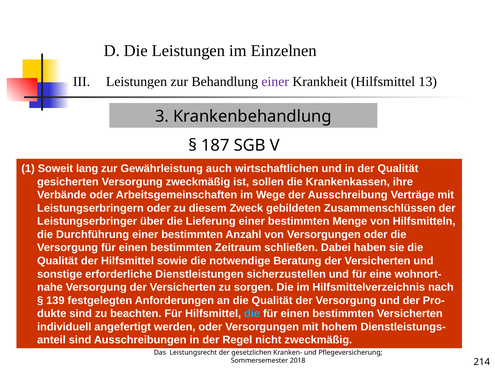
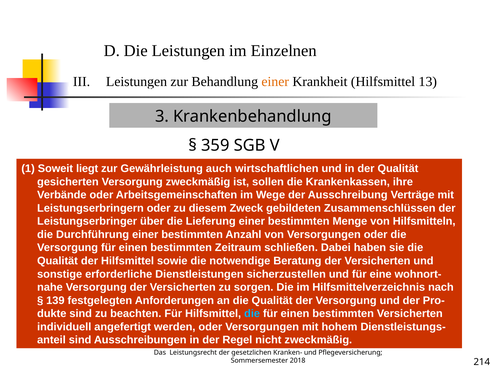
einer colour: purple -> orange (275, 82)
187: 187 -> 359 (215, 145)
lang: lang -> liegt (87, 169)
